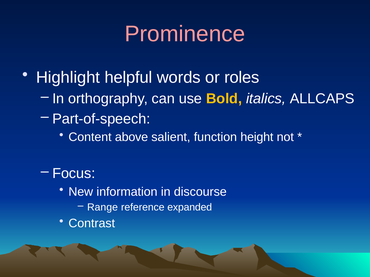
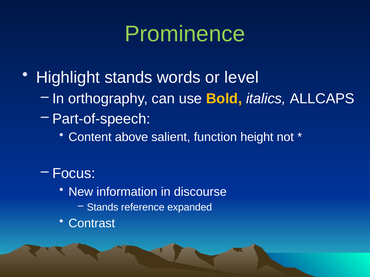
Prominence colour: pink -> light green (185, 34)
Highlight helpful: helpful -> stands (128, 78)
roles: roles -> level (242, 78)
Range: Range -> Stands (103, 208)
